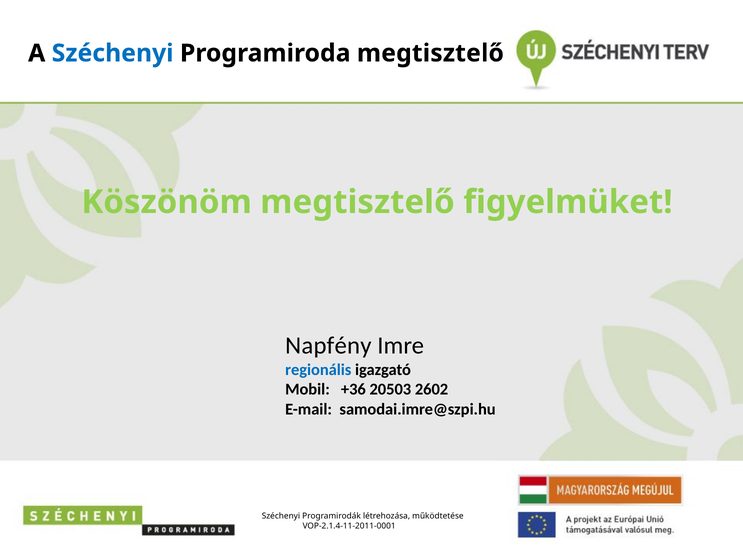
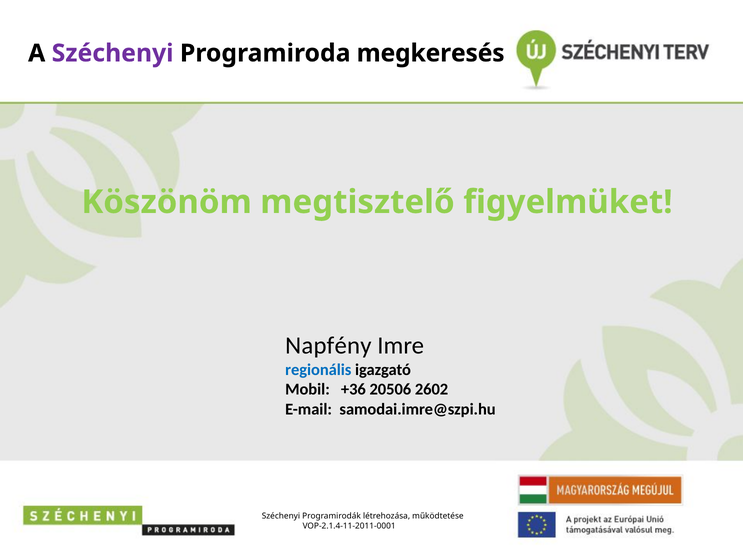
Széchenyi colour: blue -> purple (113, 53)
Programiroda megtisztelő: megtisztelő -> megkeresés (431, 53)
20503: 20503 -> 20506 (390, 390)
